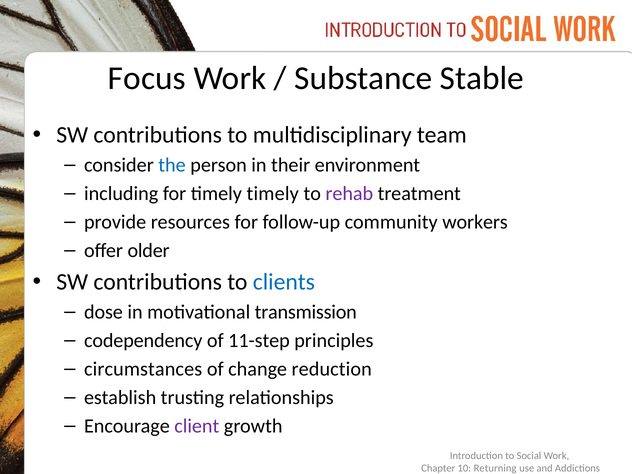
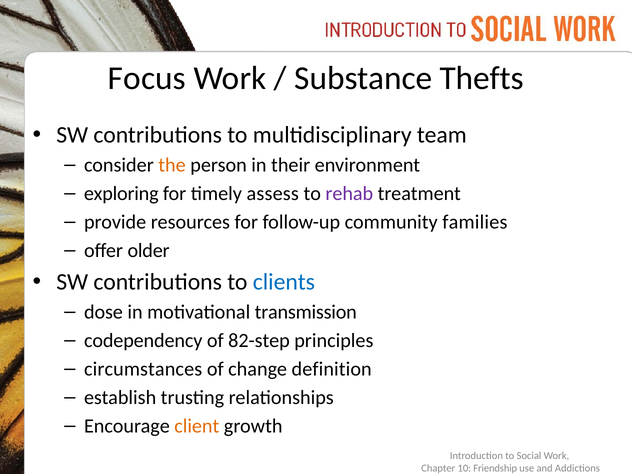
Stable: Stable -> Thefts (482, 78)
the colour: blue -> orange (172, 165)
including: including -> exploring (121, 194)
timely timely: timely -> assess (273, 194)
workers: workers -> families (475, 222)
11-step: 11-step -> 82-step (259, 341)
reduction: reduction -> definition (332, 369)
client colour: purple -> orange (197, 426)
Returning: Returning -> Friendship (495, 468)
